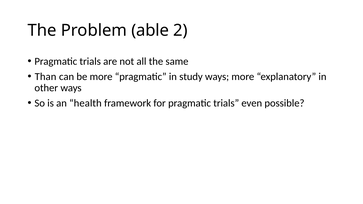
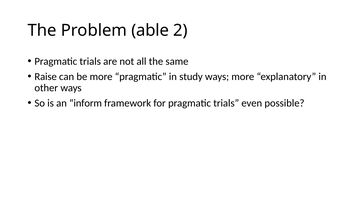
Than: Than -> Raise (46, 77)
health: health -> inform (86, 103)
